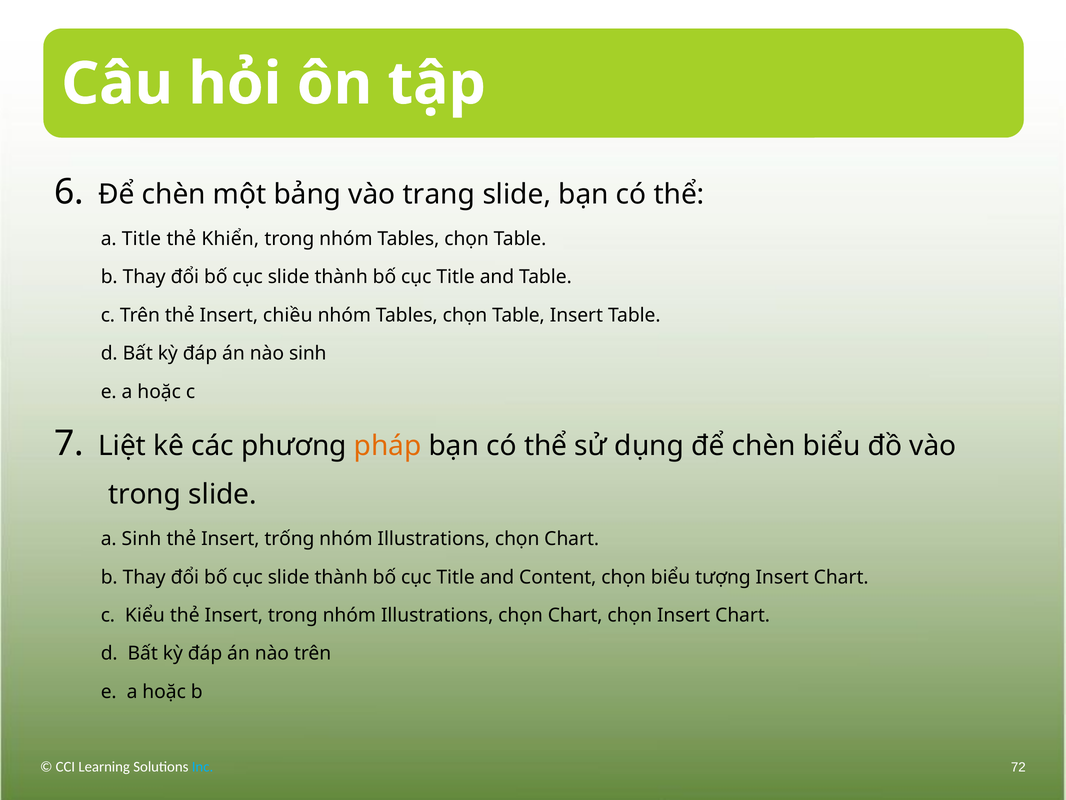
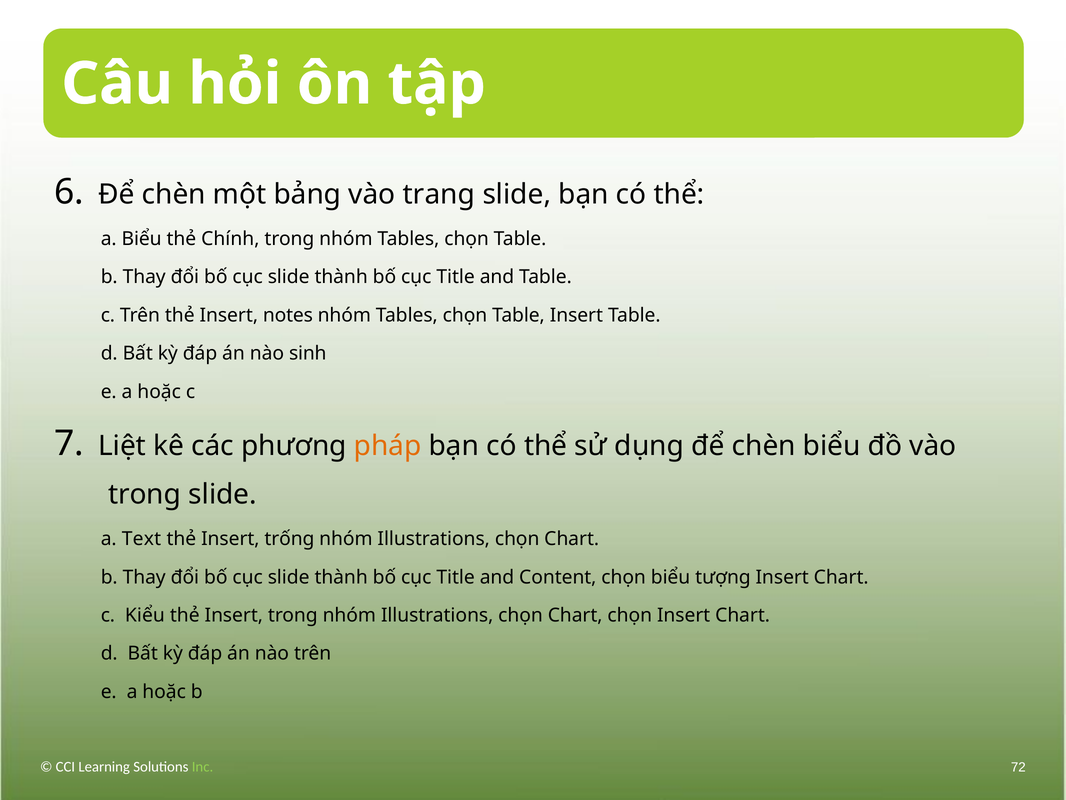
a Title: Title -> Biểu (142, 239)
Khiển: Khiển -> Chính (230, 239)
chiều: chiều -> notes (288, 315)
a Sinh: Sinh -> Text (141, 539)
Inc colour: light blue -> light green (202, 767)
